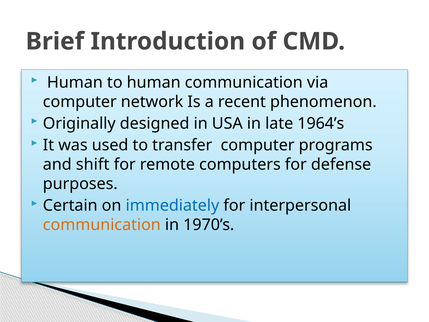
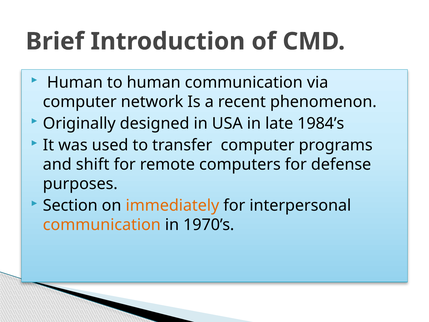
1964’s: 1964’s -> 1984’s (321, 123)
Certain: Certain -> Section (70, 205)
immediately colour: blue -> orange (172, 205)
